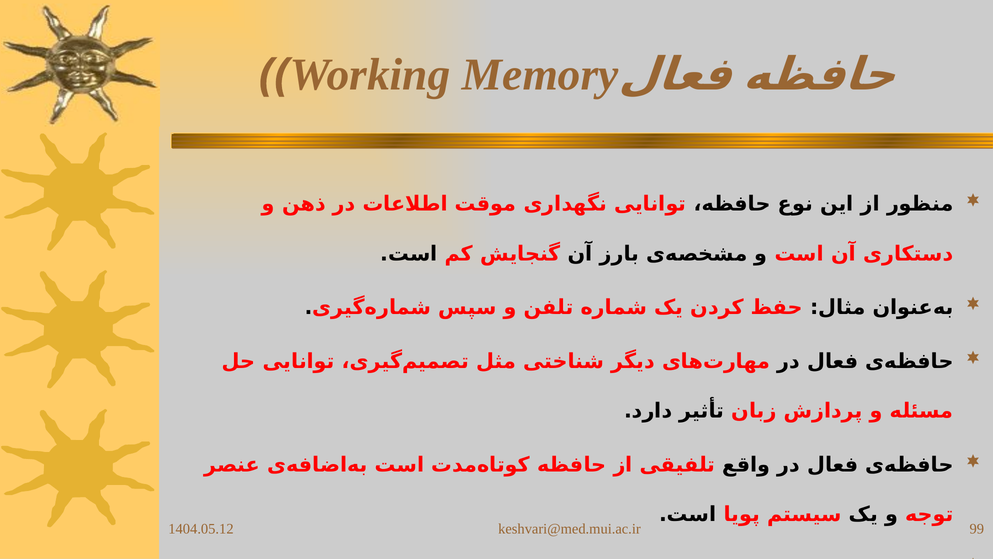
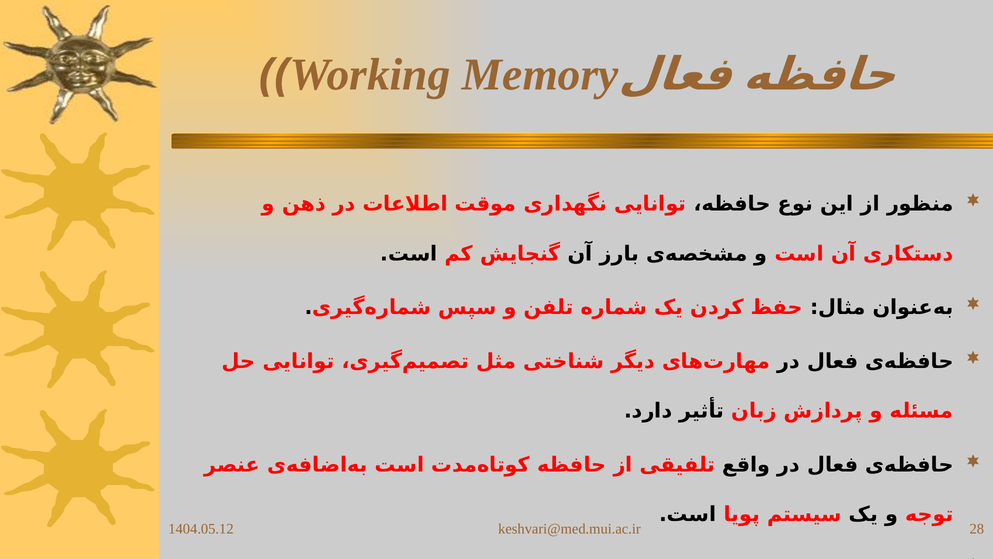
99: 99 -> 28 (977, 529)
